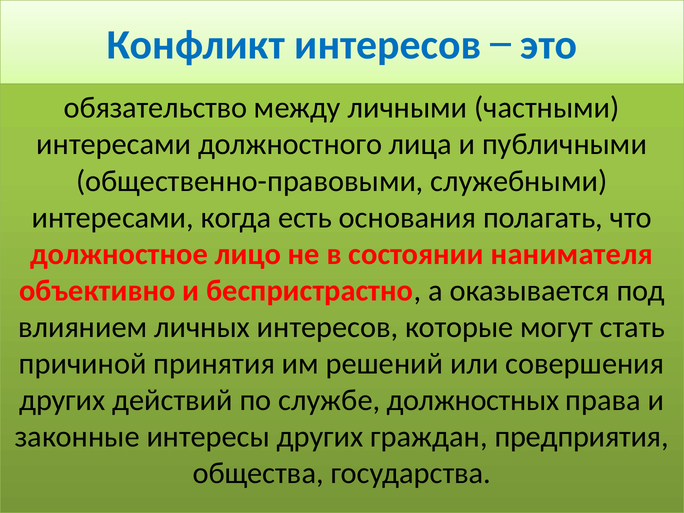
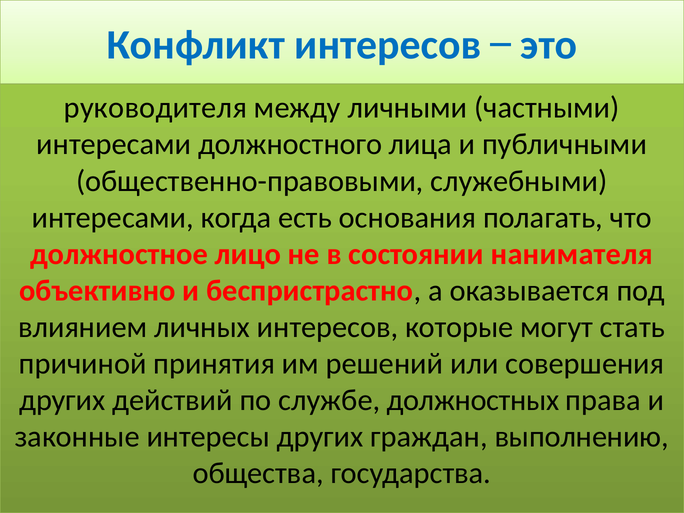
обязательство: обязательство -> руководителя (155, 108)
предприятия: предприятия -> выполнению (582, 437)
